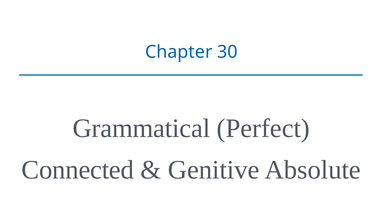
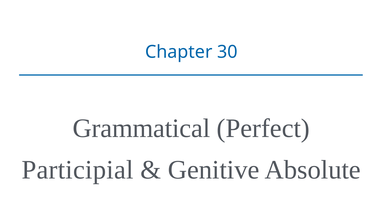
Connected: Connected -> Participial (77, 170)
